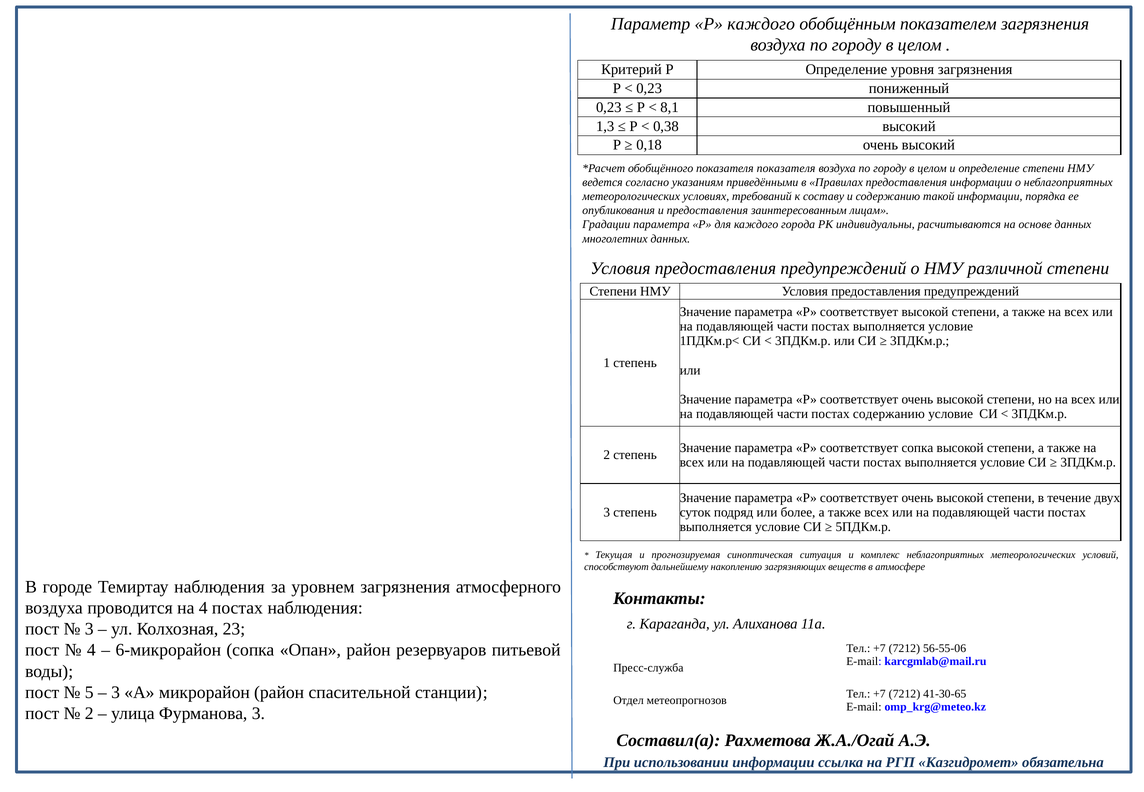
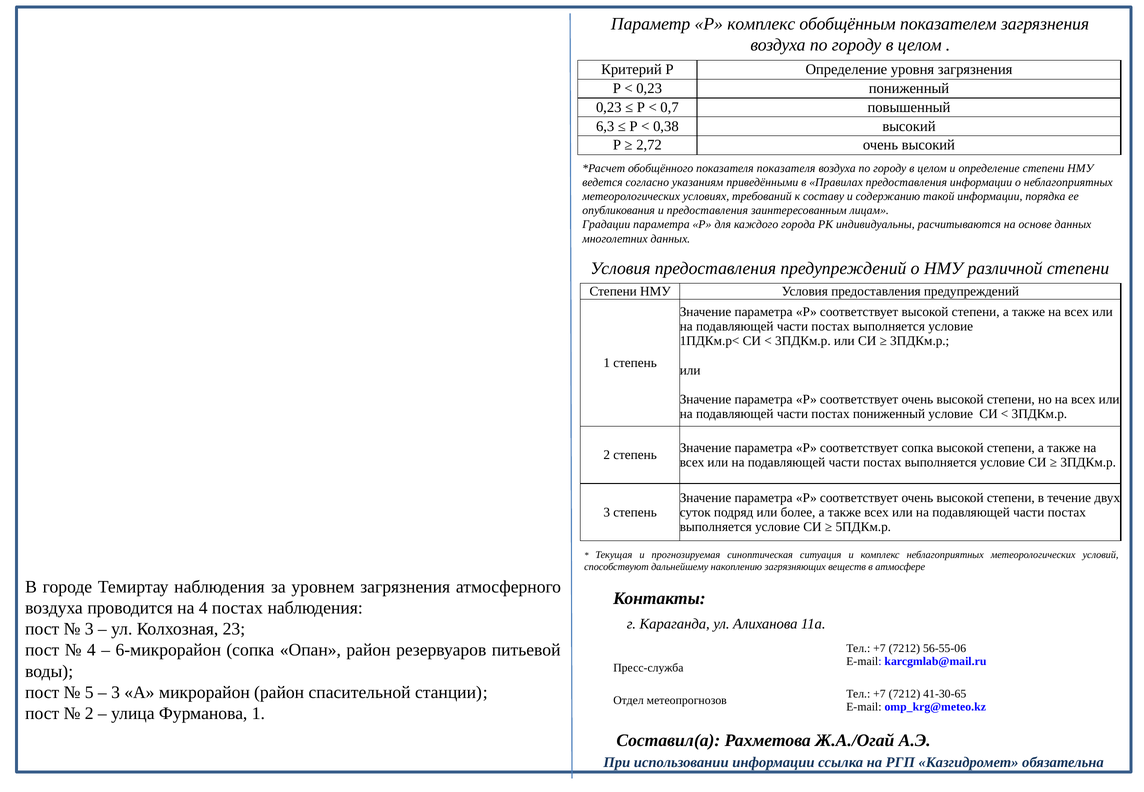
Р каждого: каждого -> комплекс (761, 24)
8,1: 8,1 -> 0,7 (670, 107)
1,3: 1,3 -> 6,3 (605, 126)
0,18: 0,18 -> 2,72 (649, 145)
постах содержанию: содержанию -> пониженный (889, 414)
Фурманова 3: 3 -> 1 (258, 713)
